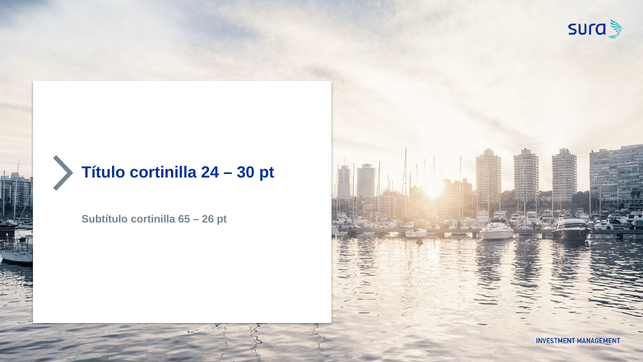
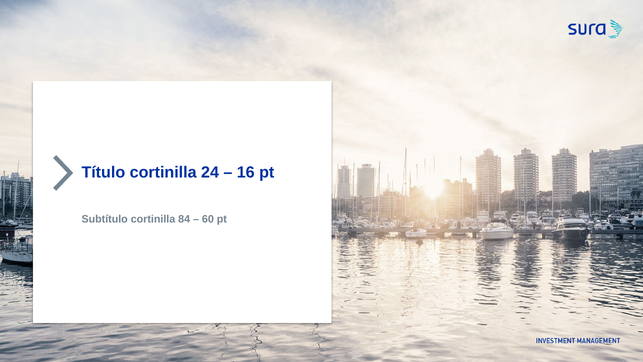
30: 30 -> 16 (246, 172)
65: 65 -> 84 (184, 219)
26: 26 -> 60 (208, 219)
